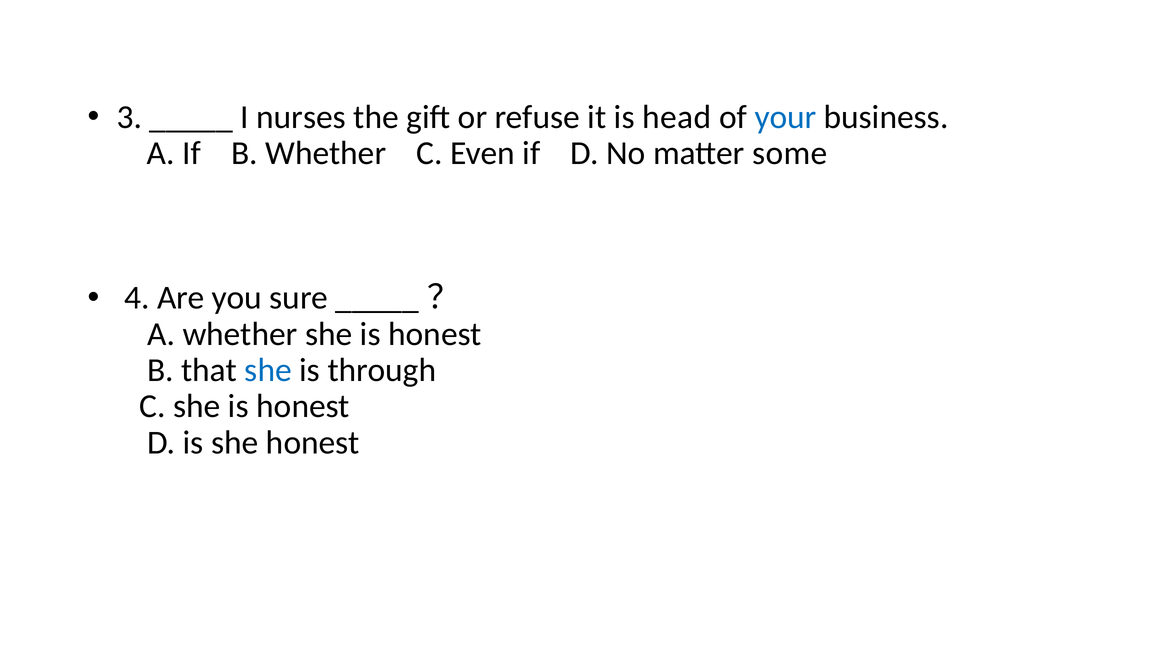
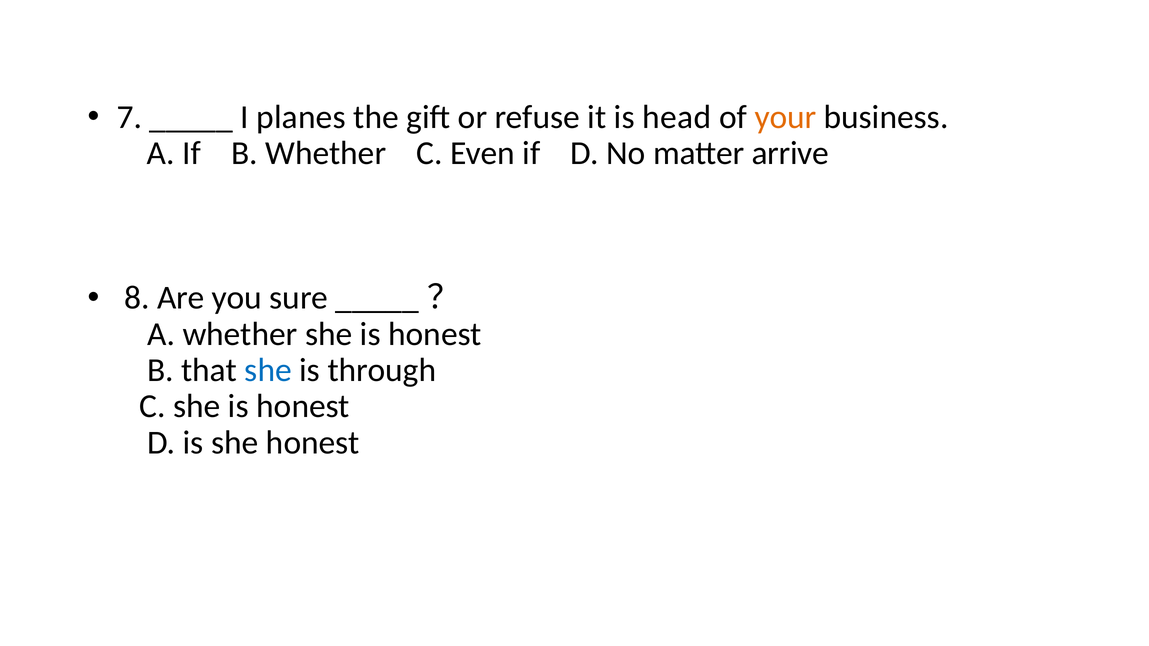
3: 3 -> 7 (129, 117)
nurses: nurses -> planes (301, 117)
your colour: blue -> orange (785, 117)
some: some -> arrive (790, 153)
4: 4 -> 8 (137, 298)
